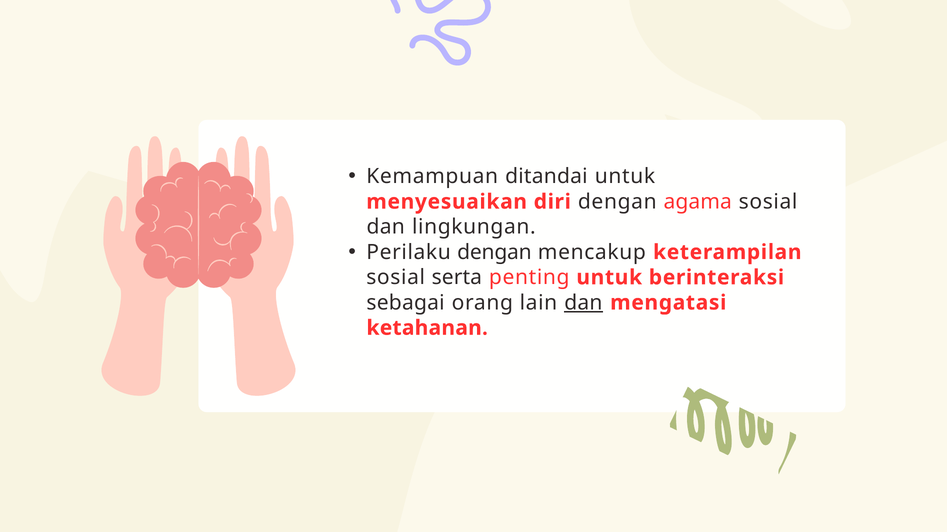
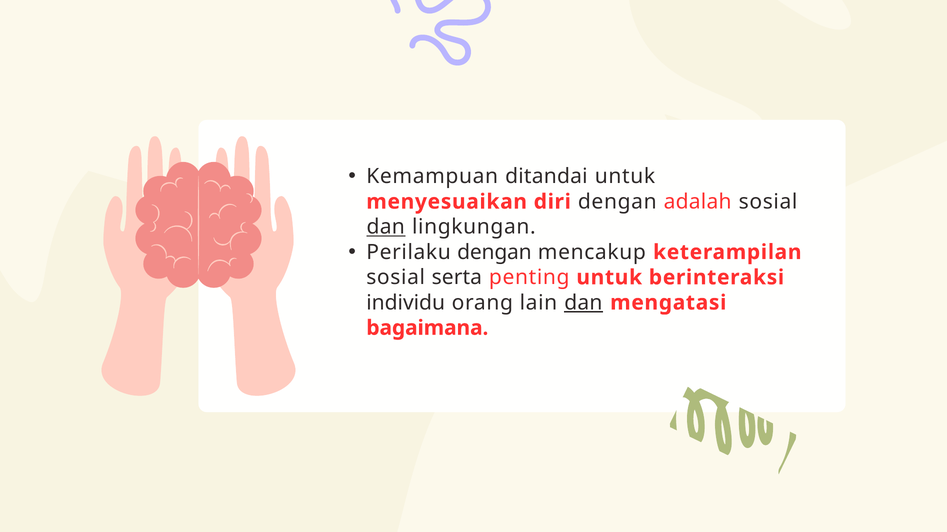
agama: agama -> adalah (698, 202)
dan underline: none -> present (386, 227)
sebagai: sebagai -> individu (406, 303)
ketahanan: ketahanan -> bagaimana (427, 328)
